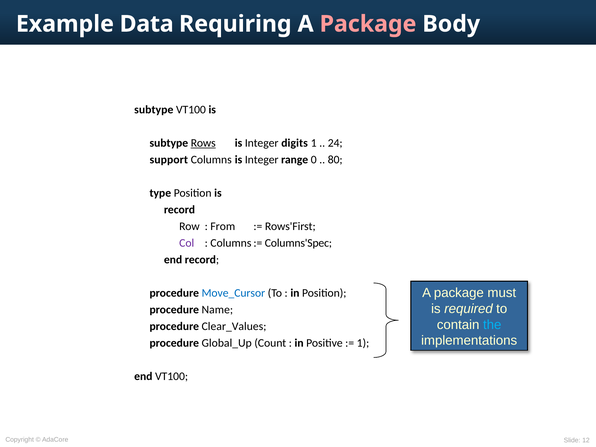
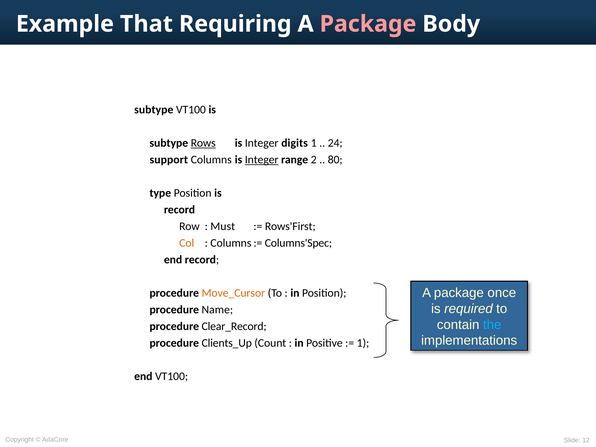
Data: Data -> That (146, 24)
Integer underline: none -> present (262, 160)
0: 0 -> 2 (314, 160)
From: From -> Must (223, 226)
Col colour: purple -> orange (187, 243)
must: must -> once (502, 293)
Move_Cursor colour: blue -> orange (233, 293)
Clear_Values: Clear_Values -> Clear_Record (234, 326)
Global_Up: Global_Up -> Clients_Up (227, 343)
